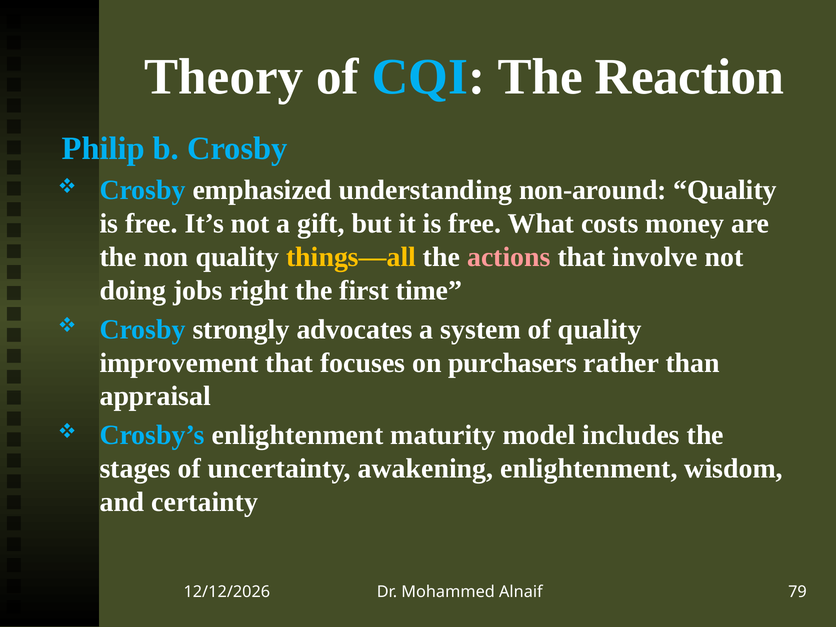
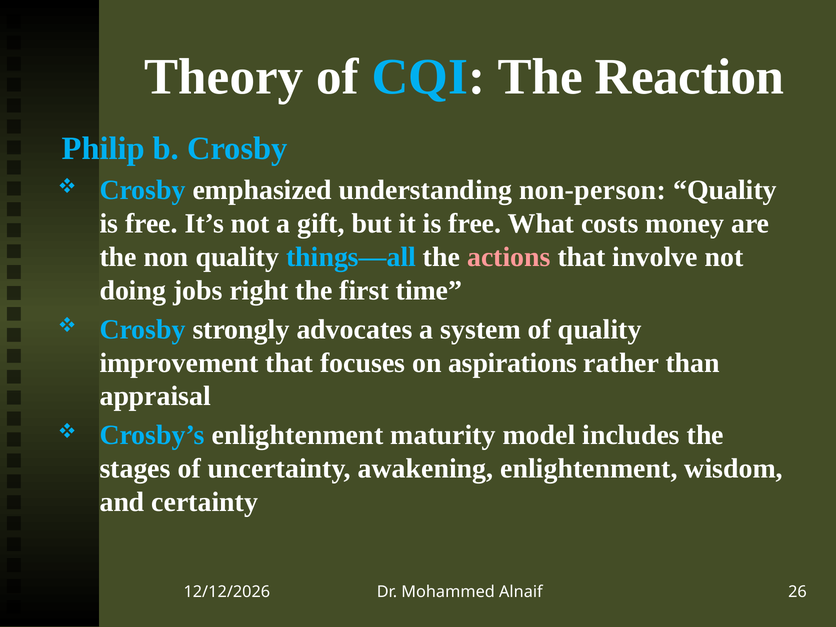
non-around: non-around -> non-person (593, 190)
things—all colour: yellow -> light blue (351, 257)
purchasers: purchasers -> aspirations (513, 363)
79: 79 -> 26 (797, 592)
